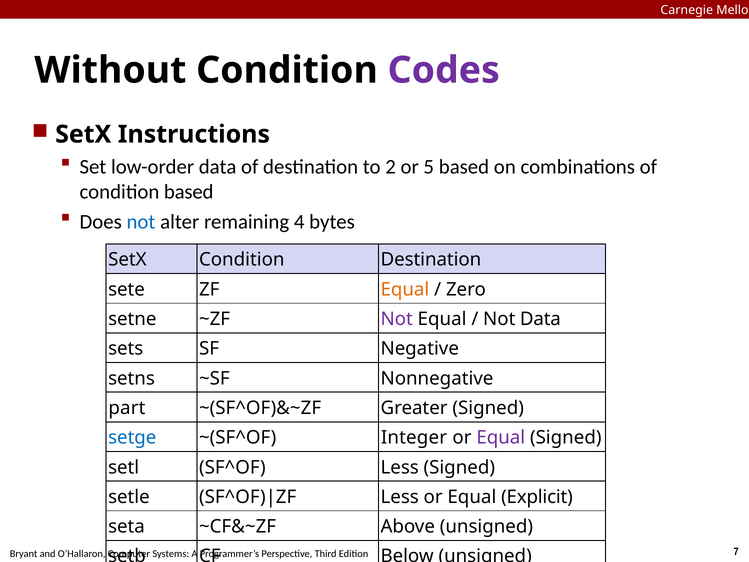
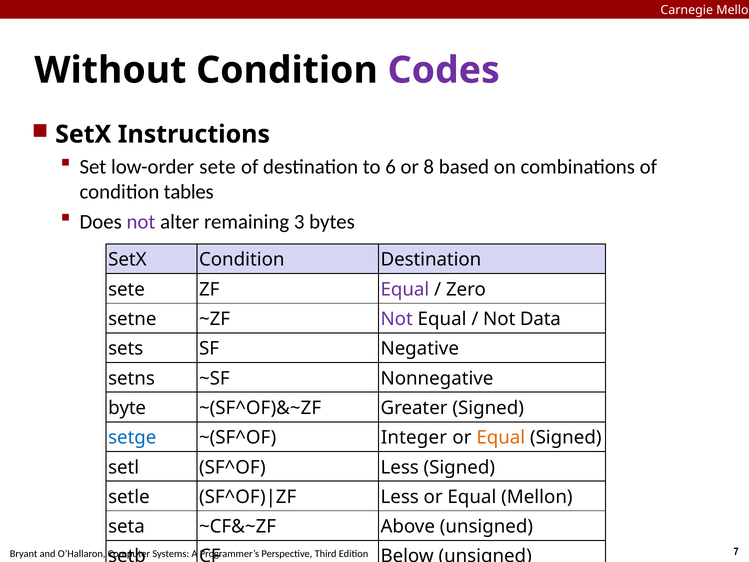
low-order data: data -> sete (217, 167)
2: 2 -> 6 (391, 167)
5: 5 -> 8 (429, 167)
condition based: based -> tables (189, 192)
not colour: blue -> purple (141, 222)
4: 4 -> 3 (299, 222)
Equal colour: orange -> purple (405, 289)
part: part -> byte (127, 408)
Equal colour: purple -> orange (501, 438)
Equal Explicit: Explicit -> Mellon (537, 497)
